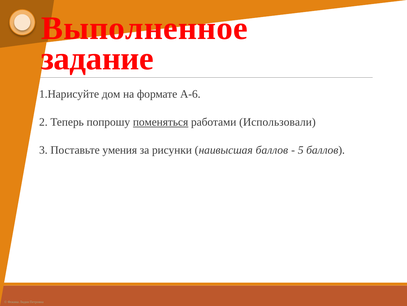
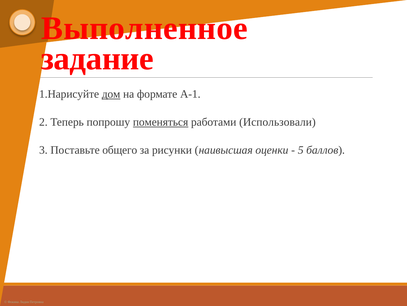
дом underline: none -> present (111, 94)
А-6: А-6 -> А-1 (190, 94)
умения: умения -> общего (120, 150)
наивысшая баллов: баллов -> оценки (272, 150)
